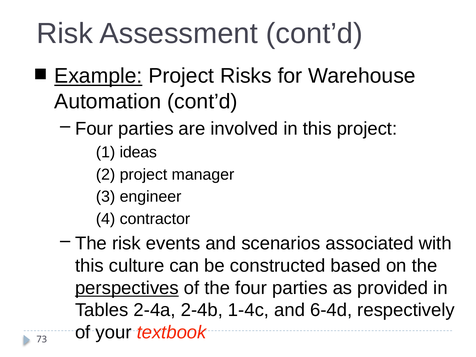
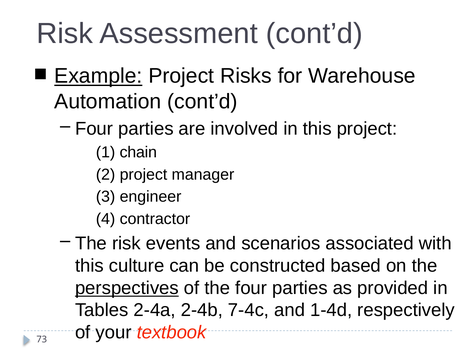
ideas: ideas -> chain (138, 152)
1-4c: 1-4c -> 7-4c (249, 310)
6-4d: 6-4d -> 1-4d (331, 310)
